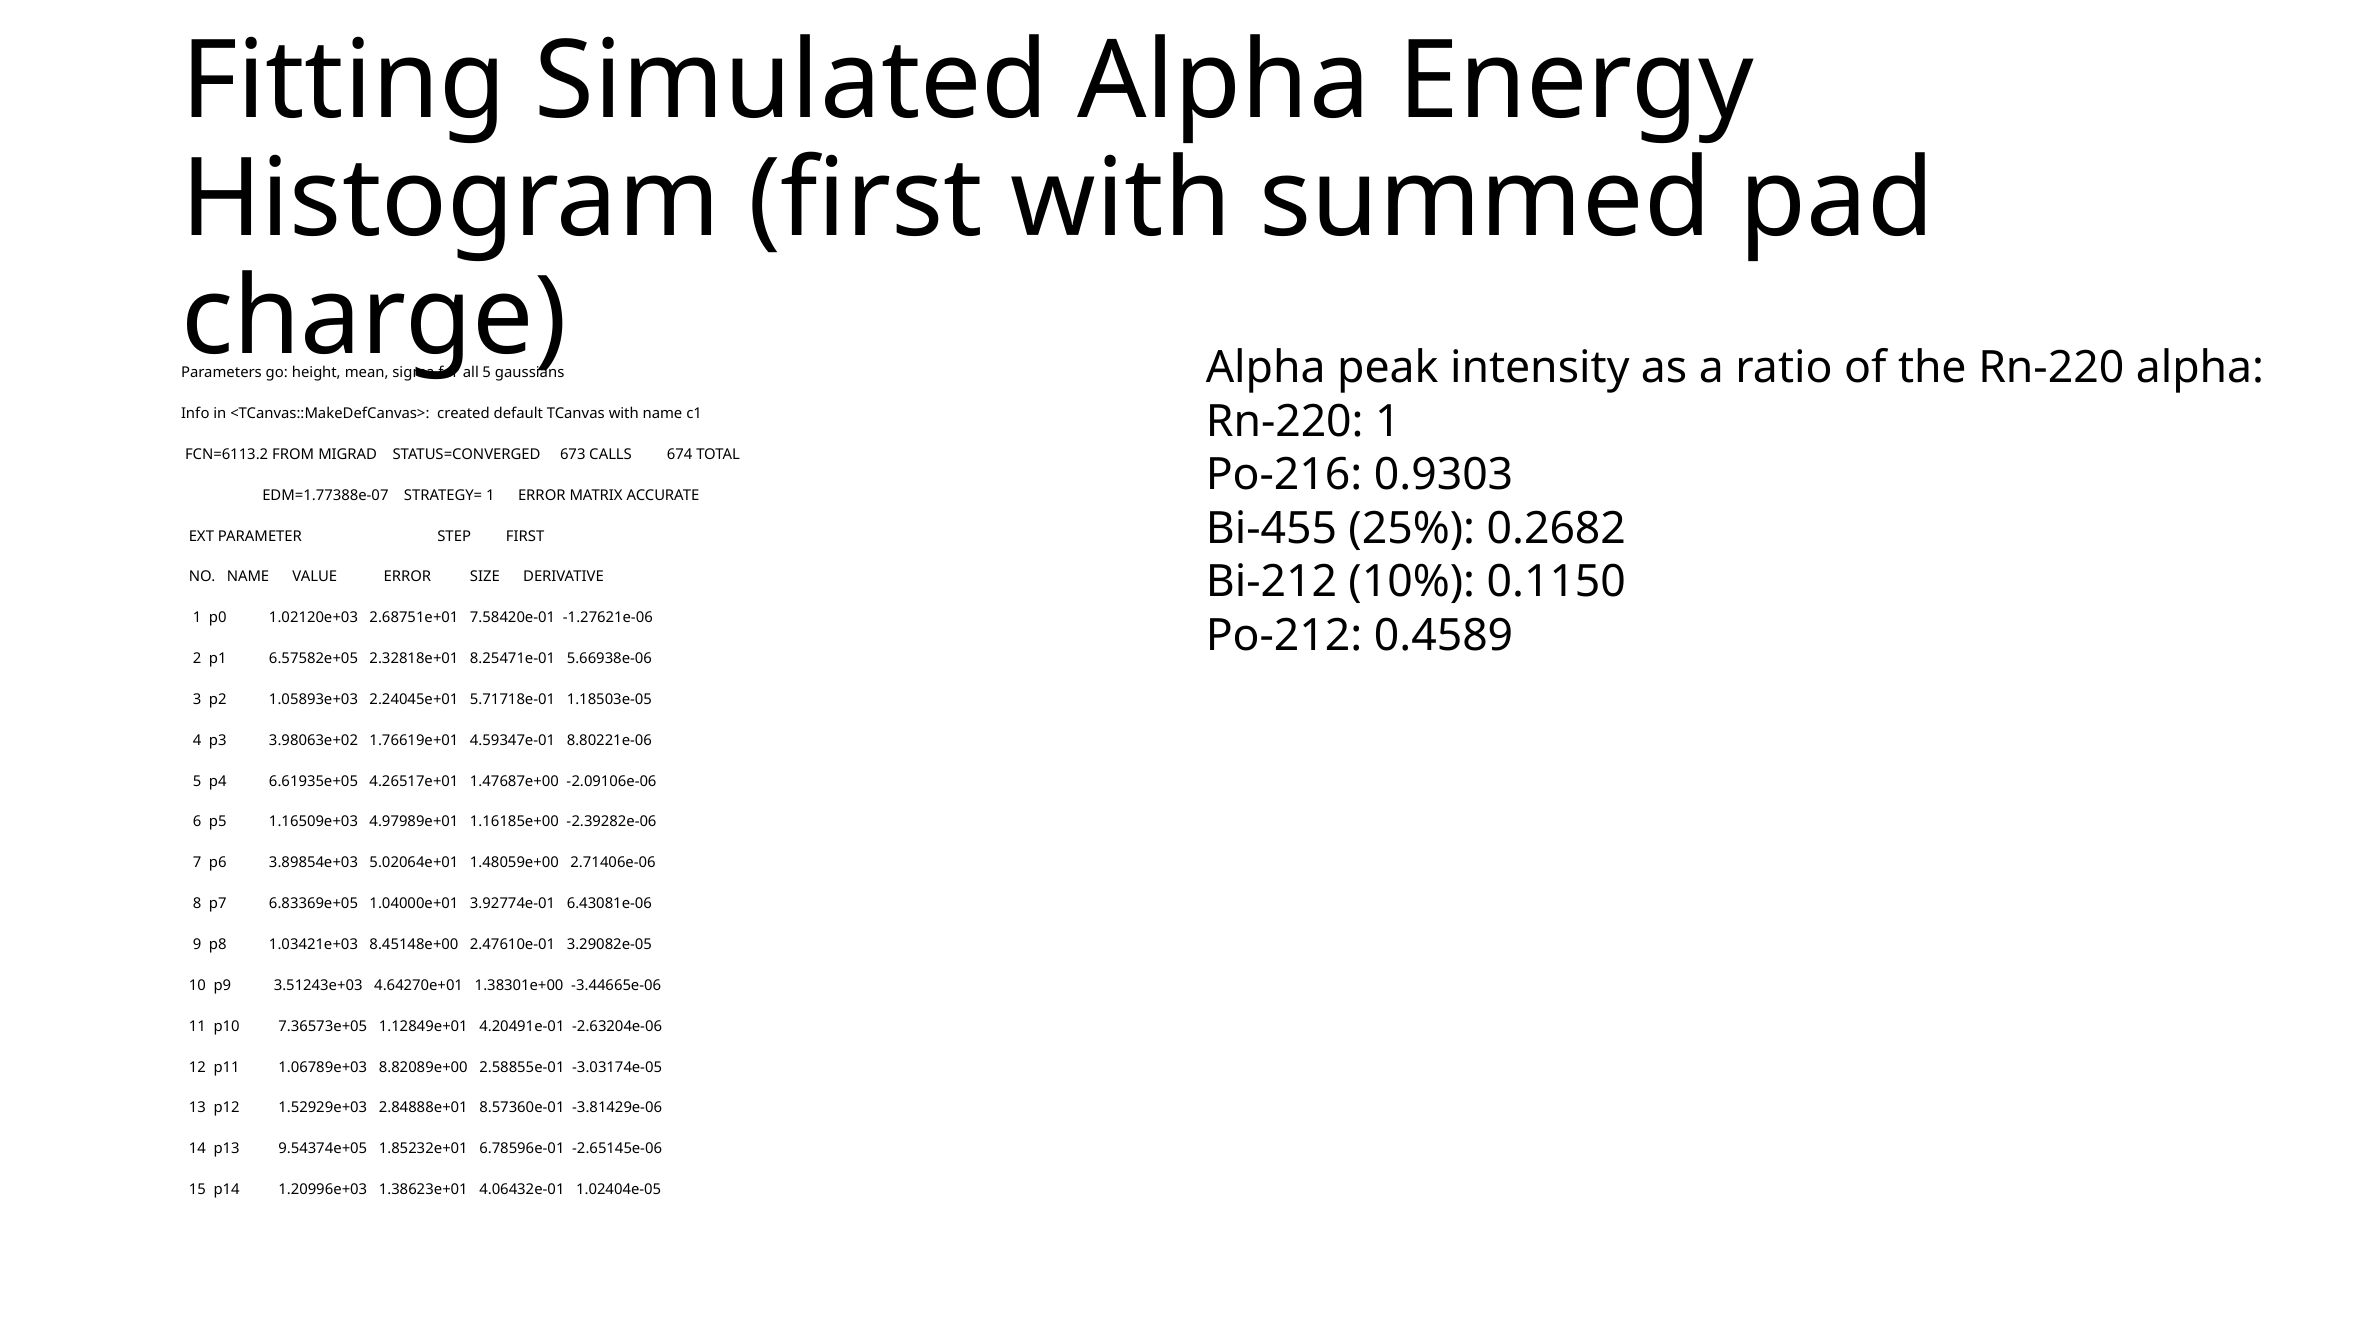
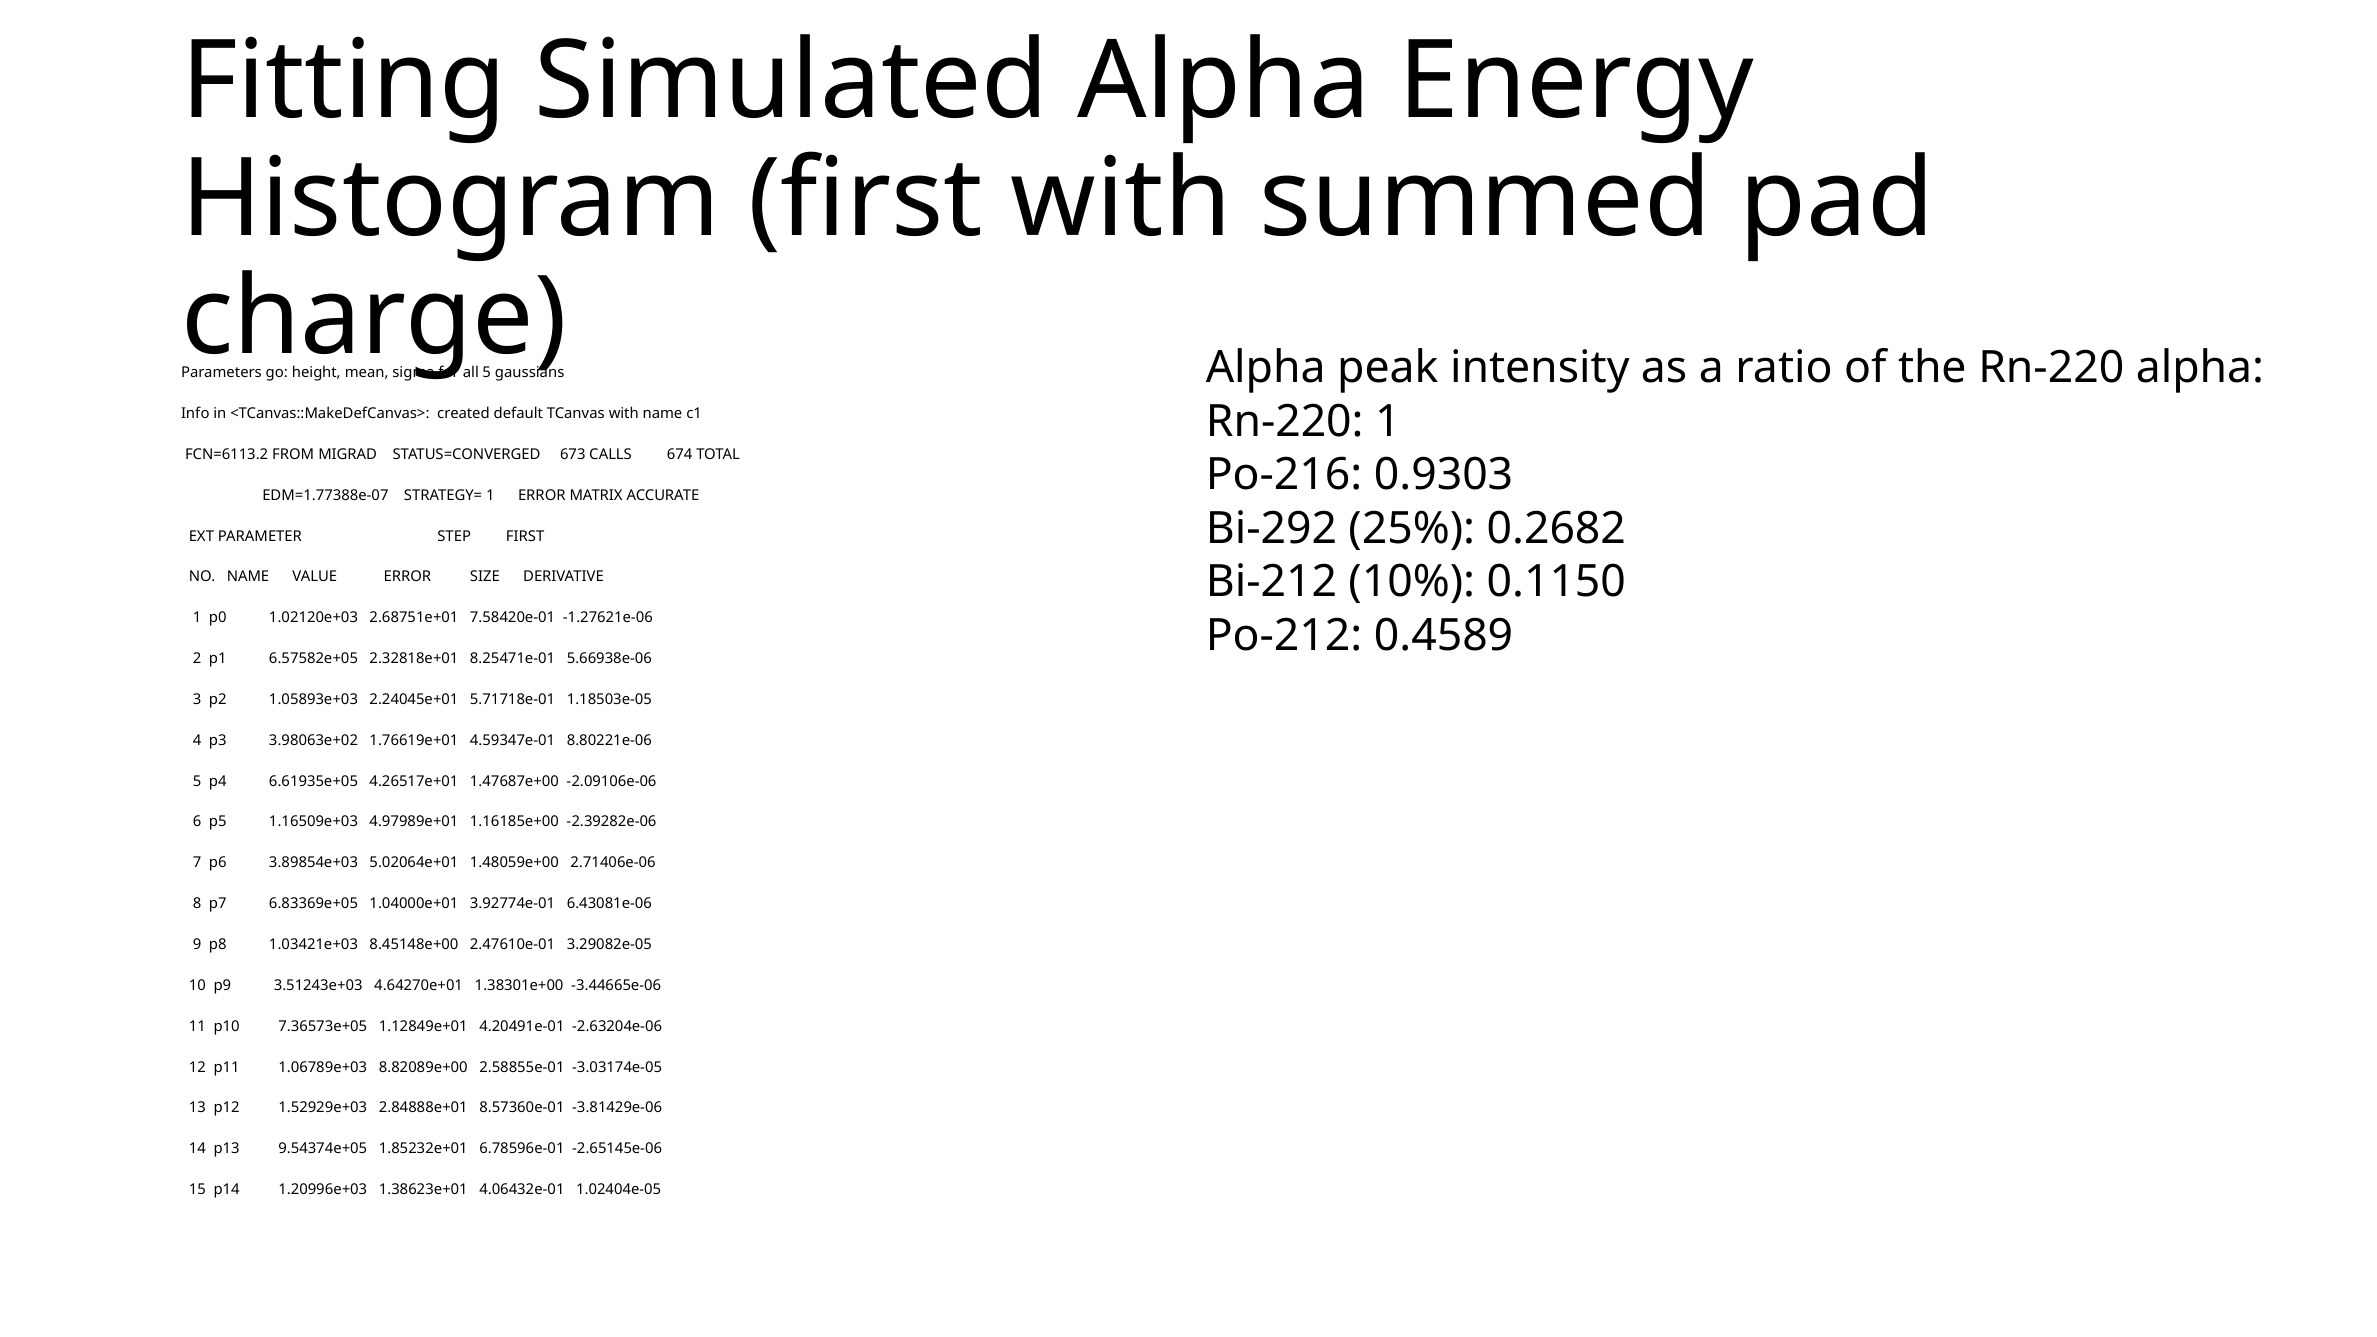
Bi-455: Bi-455 -> Bi-292 (1272, 529)
